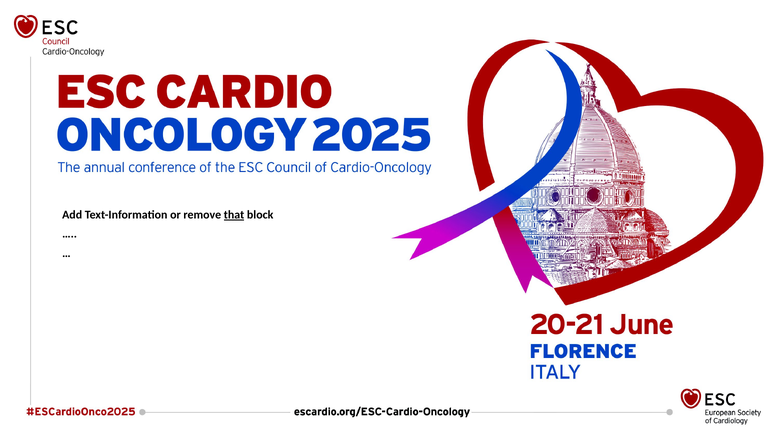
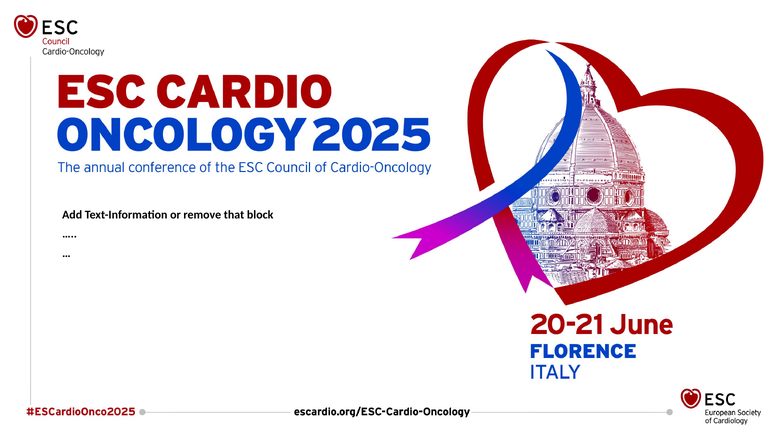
that underline: present -> none (234, 215)
